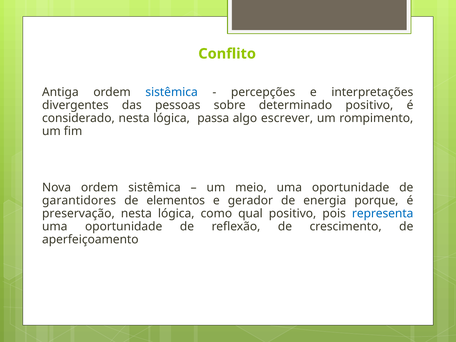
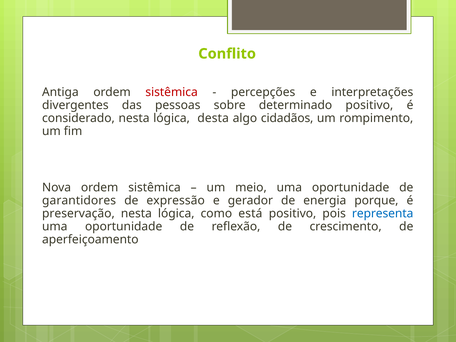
sistêmica colour: blue -> red (172, 92)
passa: passa -> desta (213, 118)
escrever: escrever -> cidadãos (287, 118)
elementos: elementos -> expressão (176, 200)
qual: qual -> está (250, 213)
